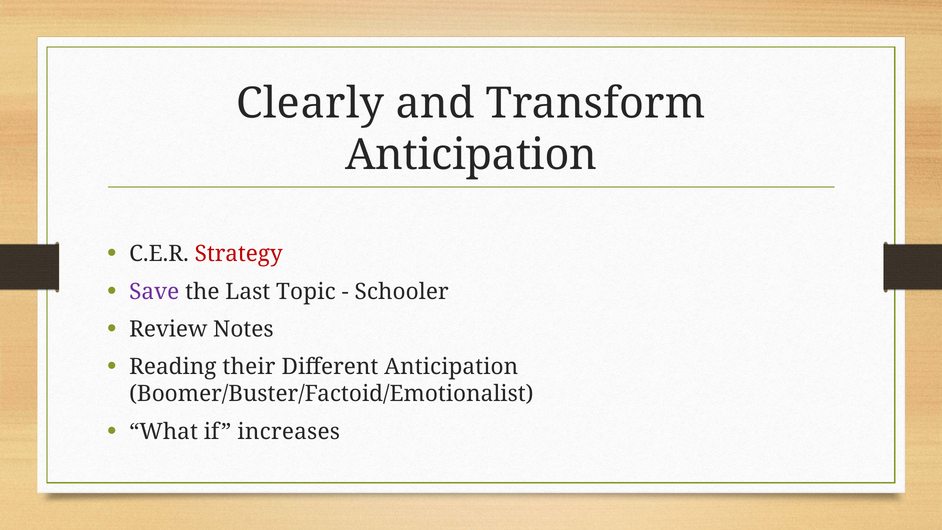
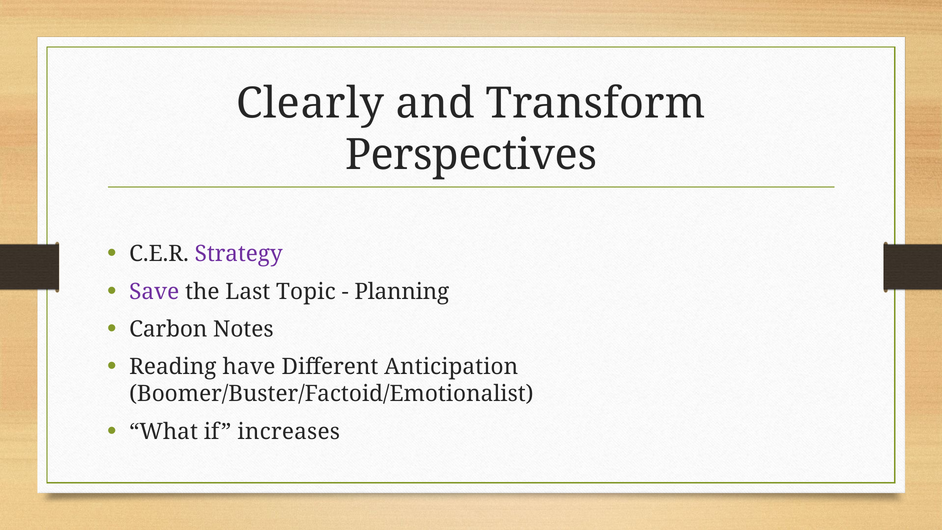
Anticipation: Anticipation -> Perspectives (471, 155)
Strategy colour: red -> purple (239, 254)
Schooler: Schooler -> Planning (402, 292)
Review: Review -> Carbon (168, 329)
their: their -> have (249, 367)
